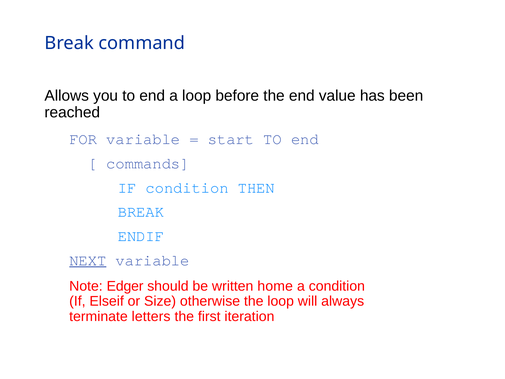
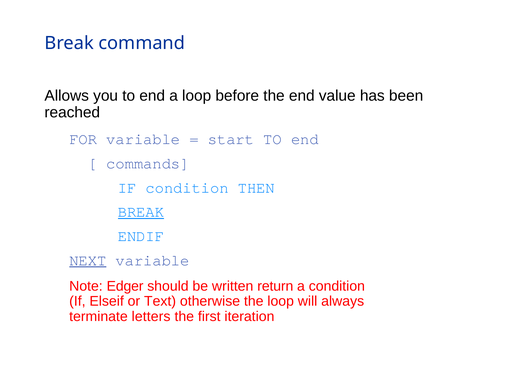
BREAK underline: none -> present (141, 212)
home: home -> return (275, 286)
Size: Size -> Text (160, 301)
